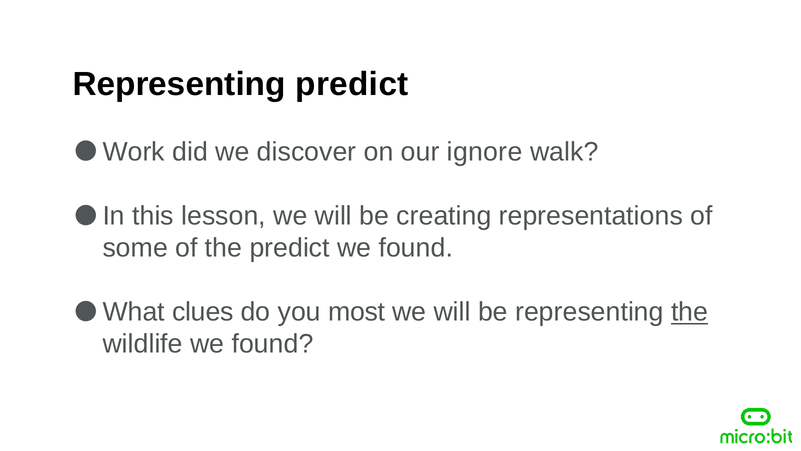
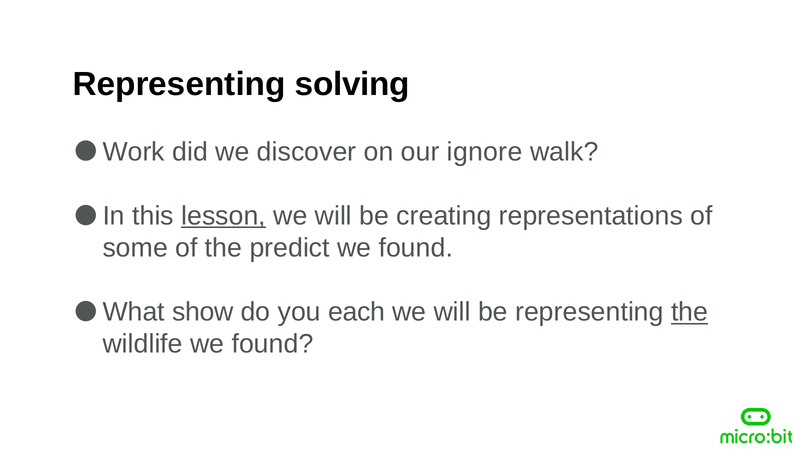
Representing predict: predict -> solving (352, 84)
lesson underline: none -> present (224, 216)
clues: clues -> show (203, 312)
most: most -> each (357, 312)
